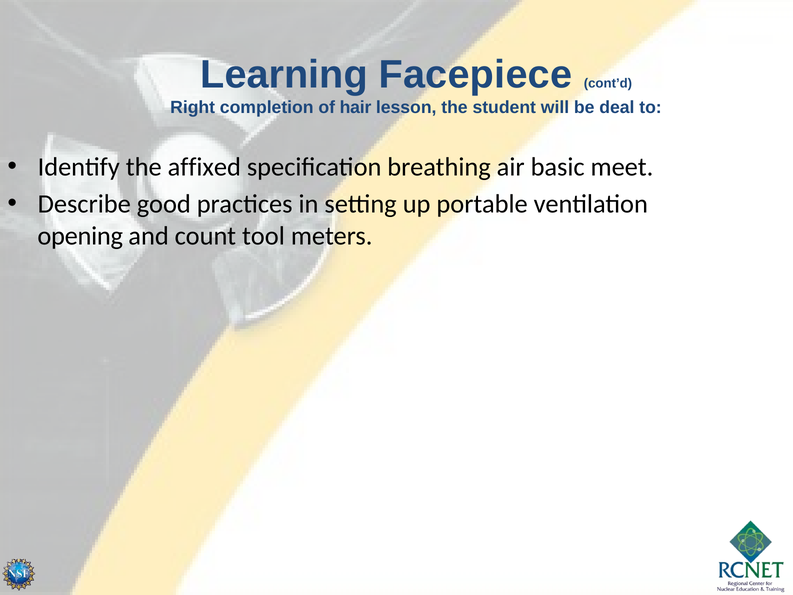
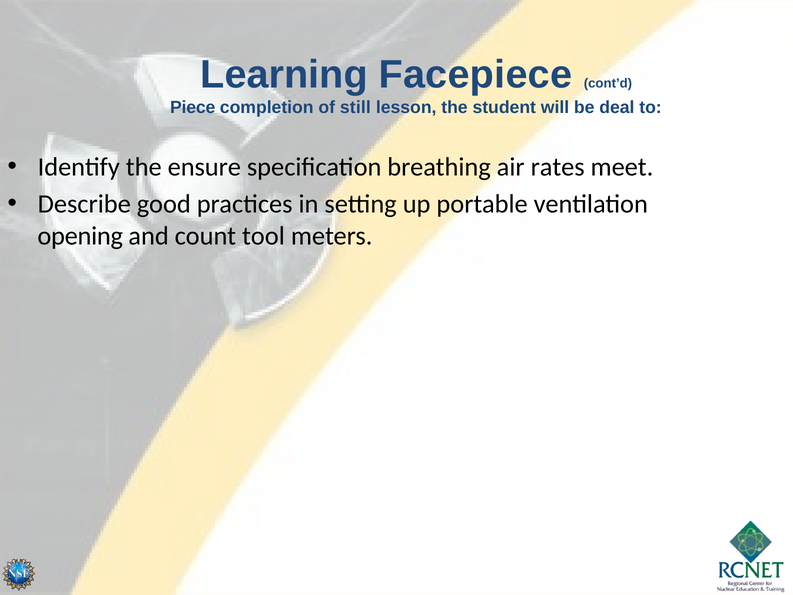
Right: Right -> Piece (193, 108)
hair: hair -> still (355, 108)
affixed: affixed -> ensure (204, 167)
basic: basic -> rates (558, 167)
